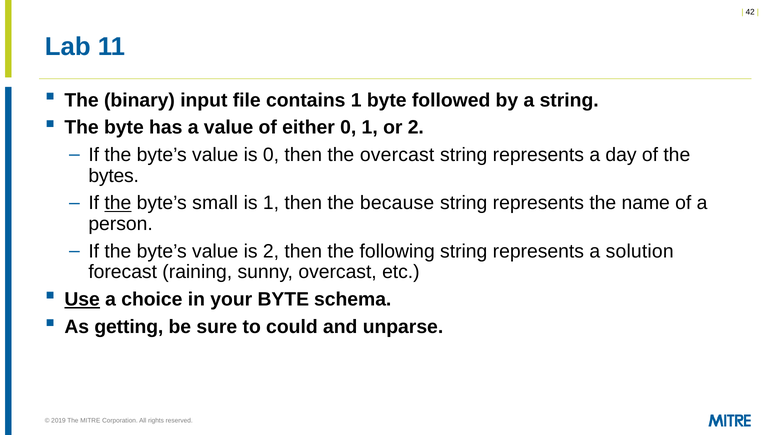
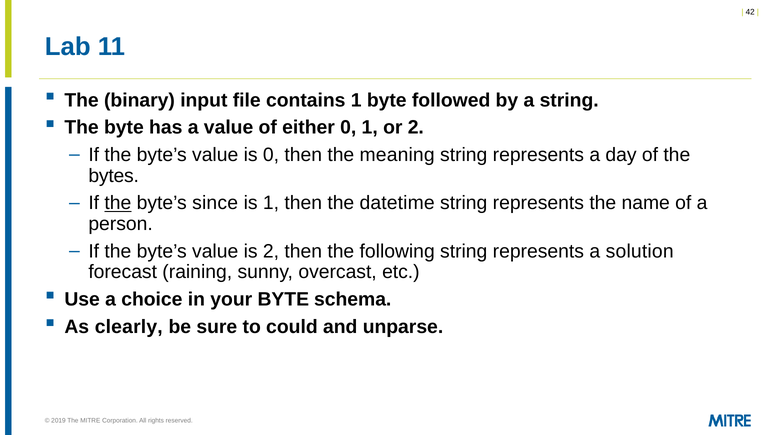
the overcast: overcast -> meaning (397, 155)
small: small -> since (215, 203)
because: because -> datetime (397, 203)
Use underline: present -> none (82, 299)
getting: getting -> clearly (129, 327)
